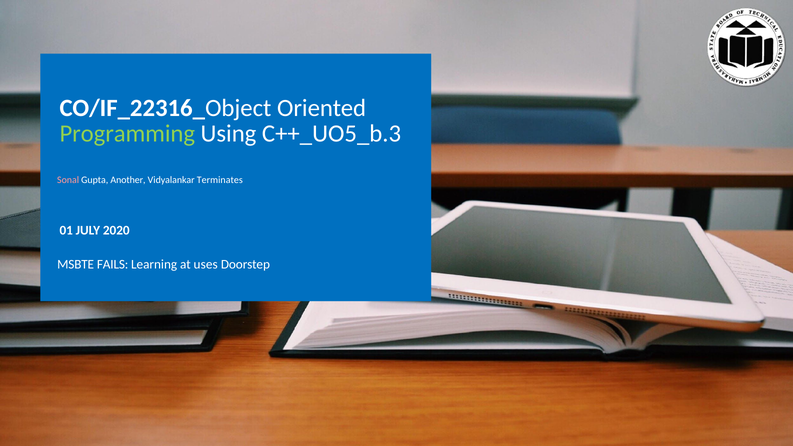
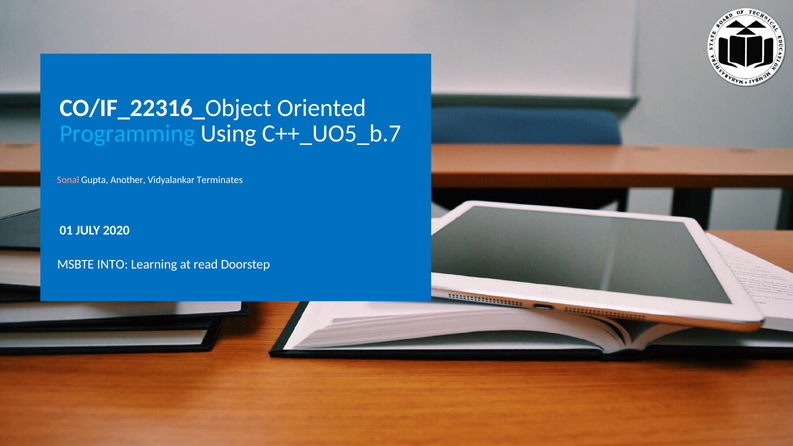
Programming colour: light green -> light blue (127, 133)
C++_UO5_b.3: C++_UO5_b.3 -> C++_UO5_b.7 (332, 133)
FAILS: FAILS -> INTO (113, 264)
uses: uses -> read (206, 264)
